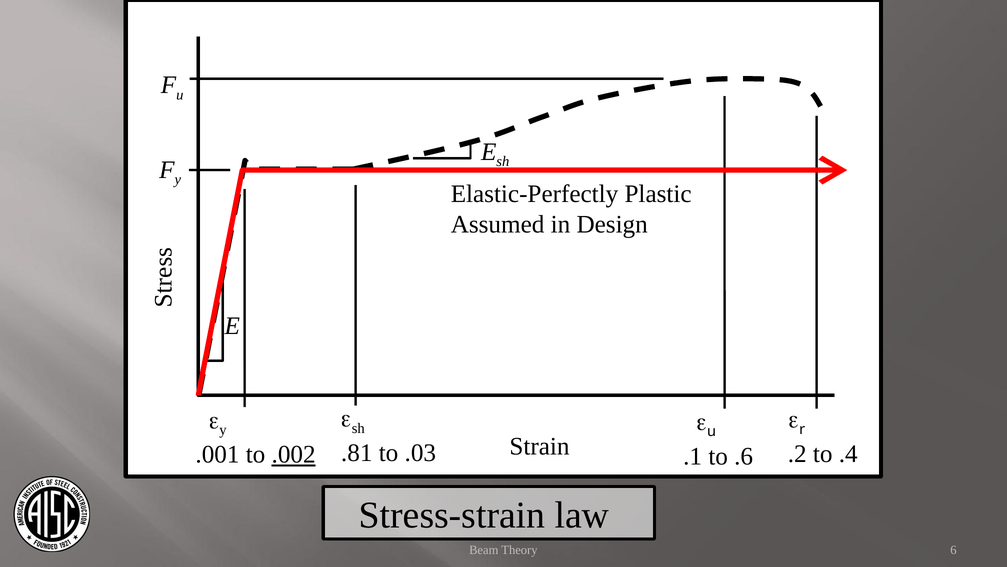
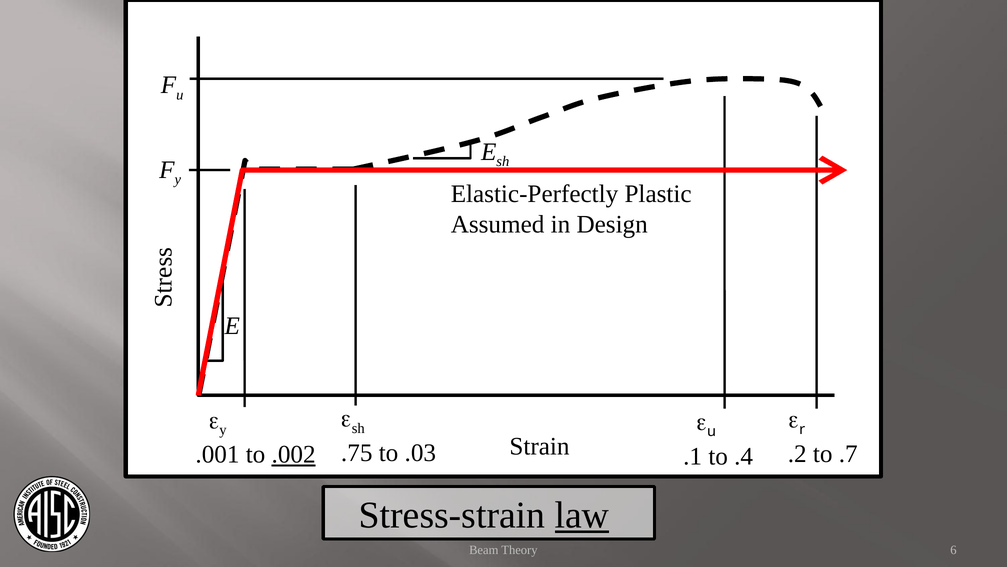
.81: .81 -> .75 (357, 453)
.4: .4 -> .7 (848, 453)
.6: .6 -> .4 (744, 456)
law underline: none -> present (582, 515)
